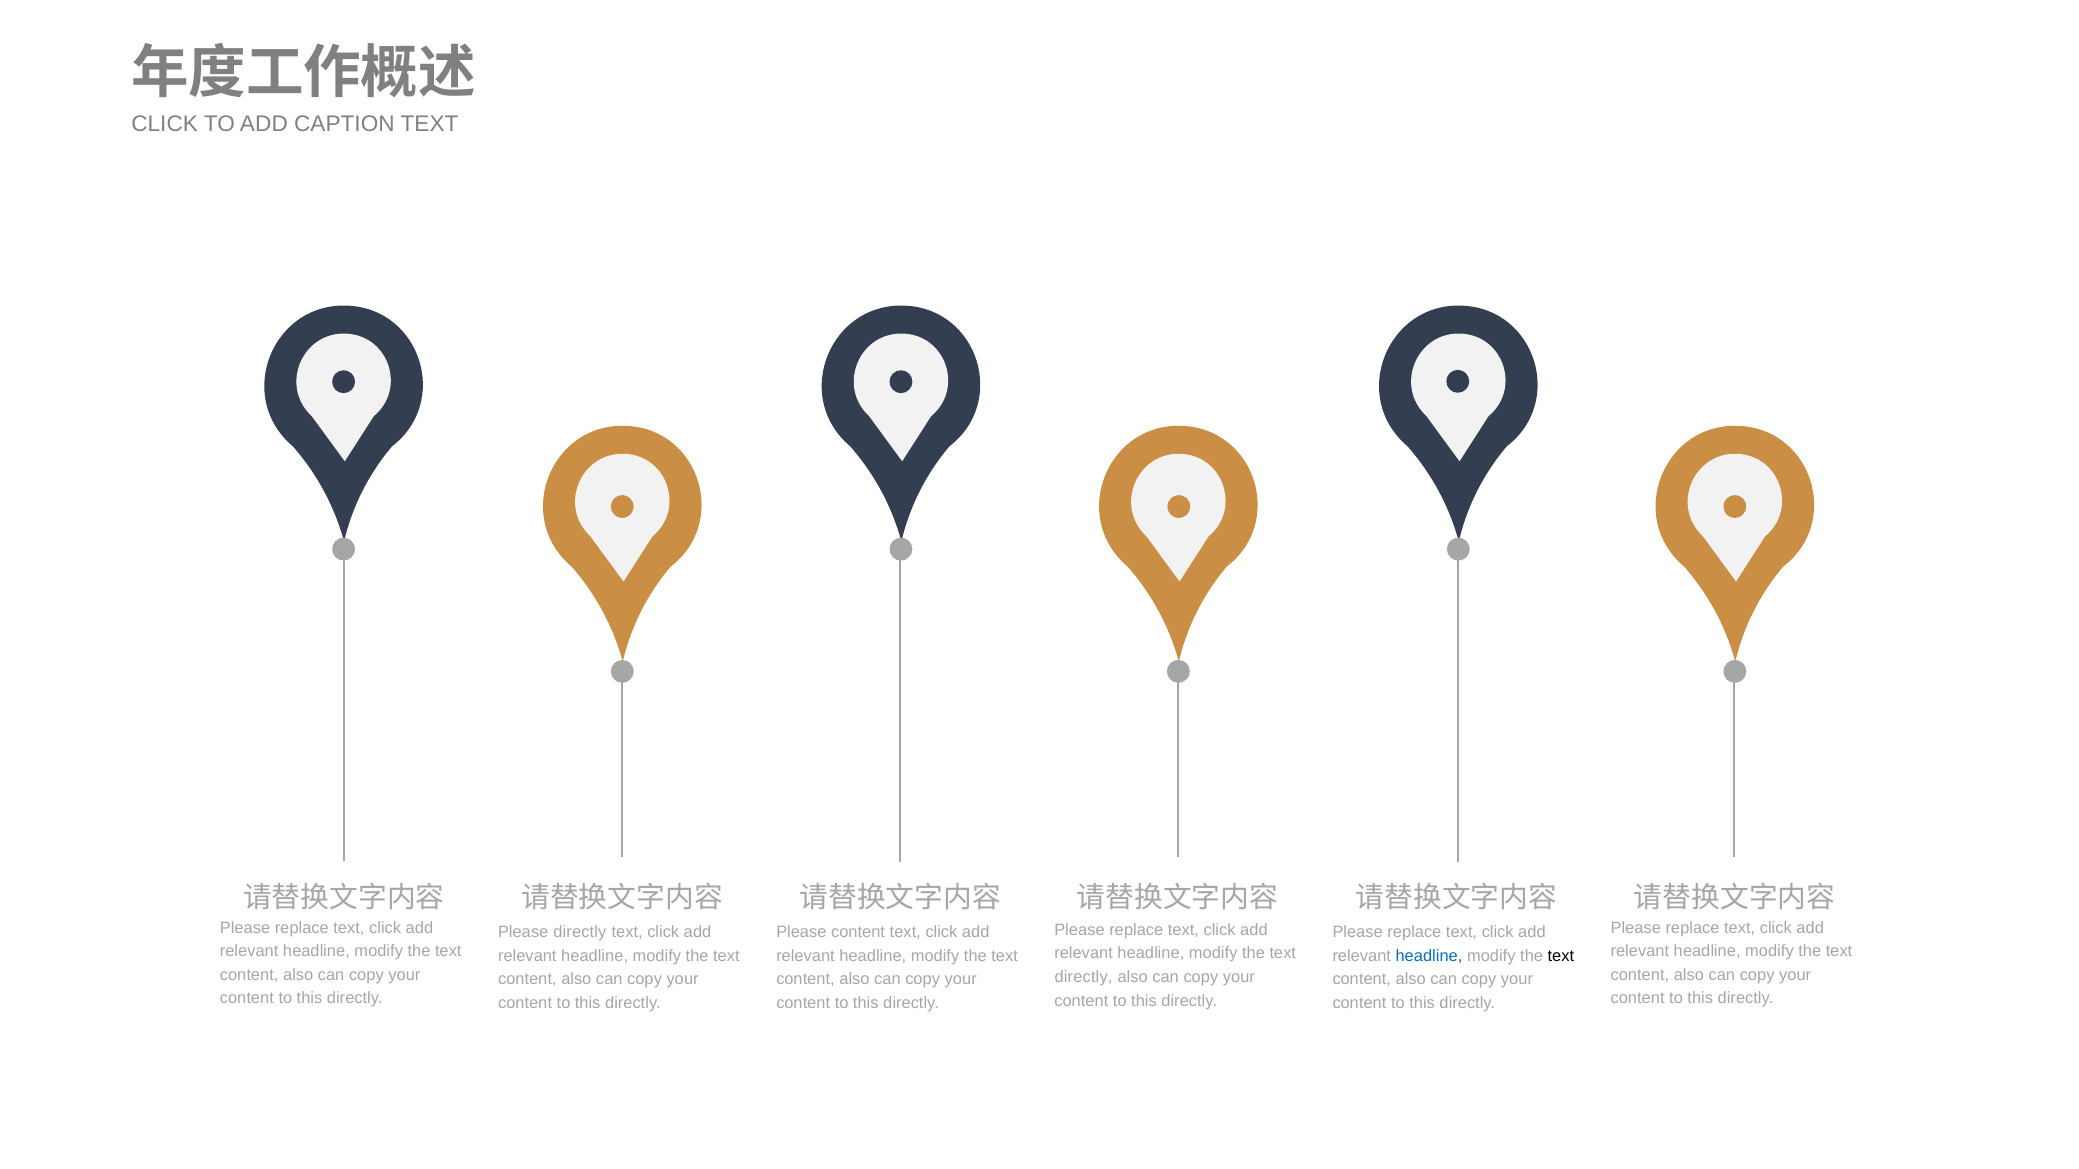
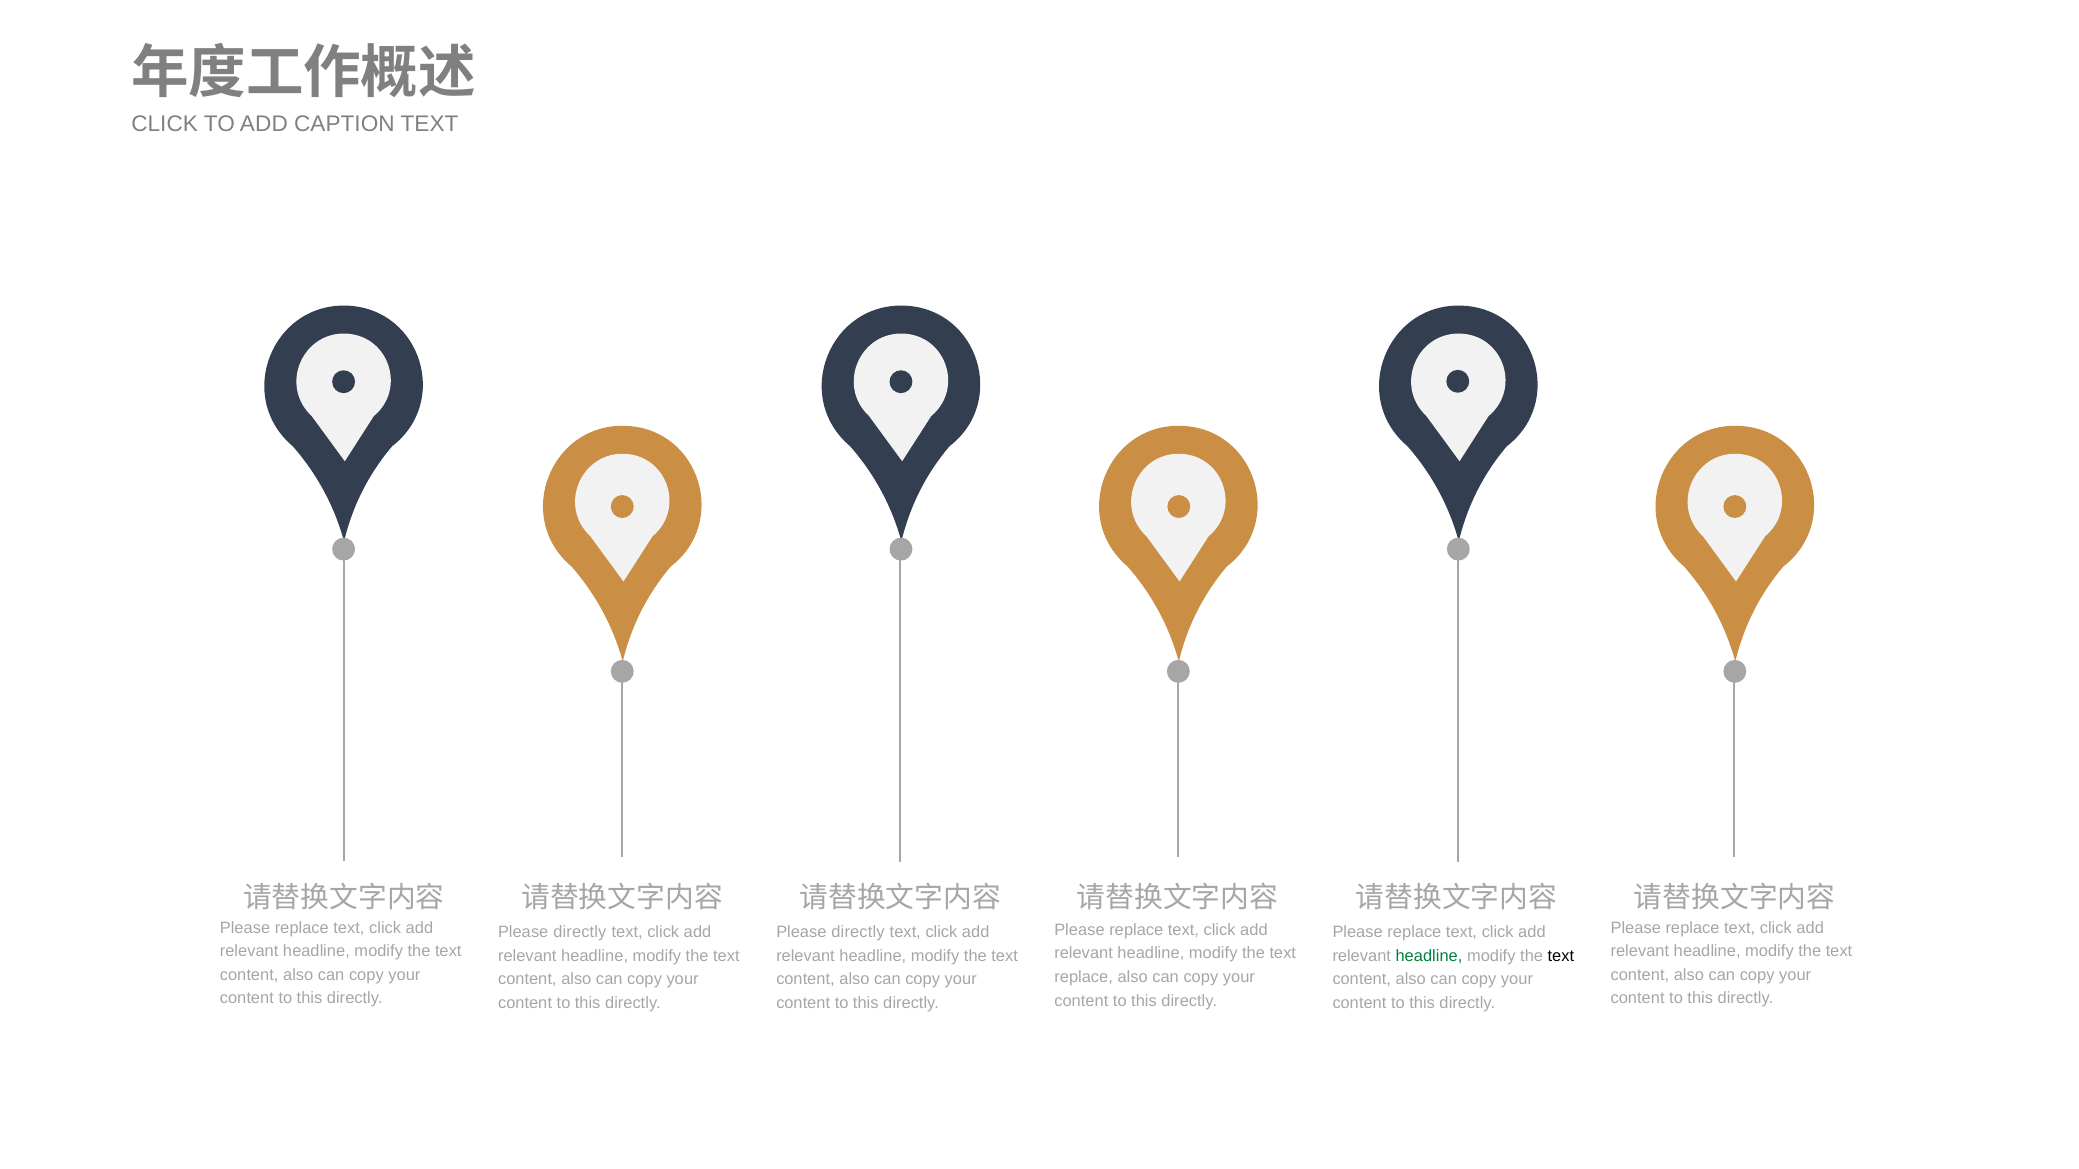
content: content -> directly (858, 933)
headline colour: blue -> green (1429, 956)
directly: directly -> replace (1084, 977)
